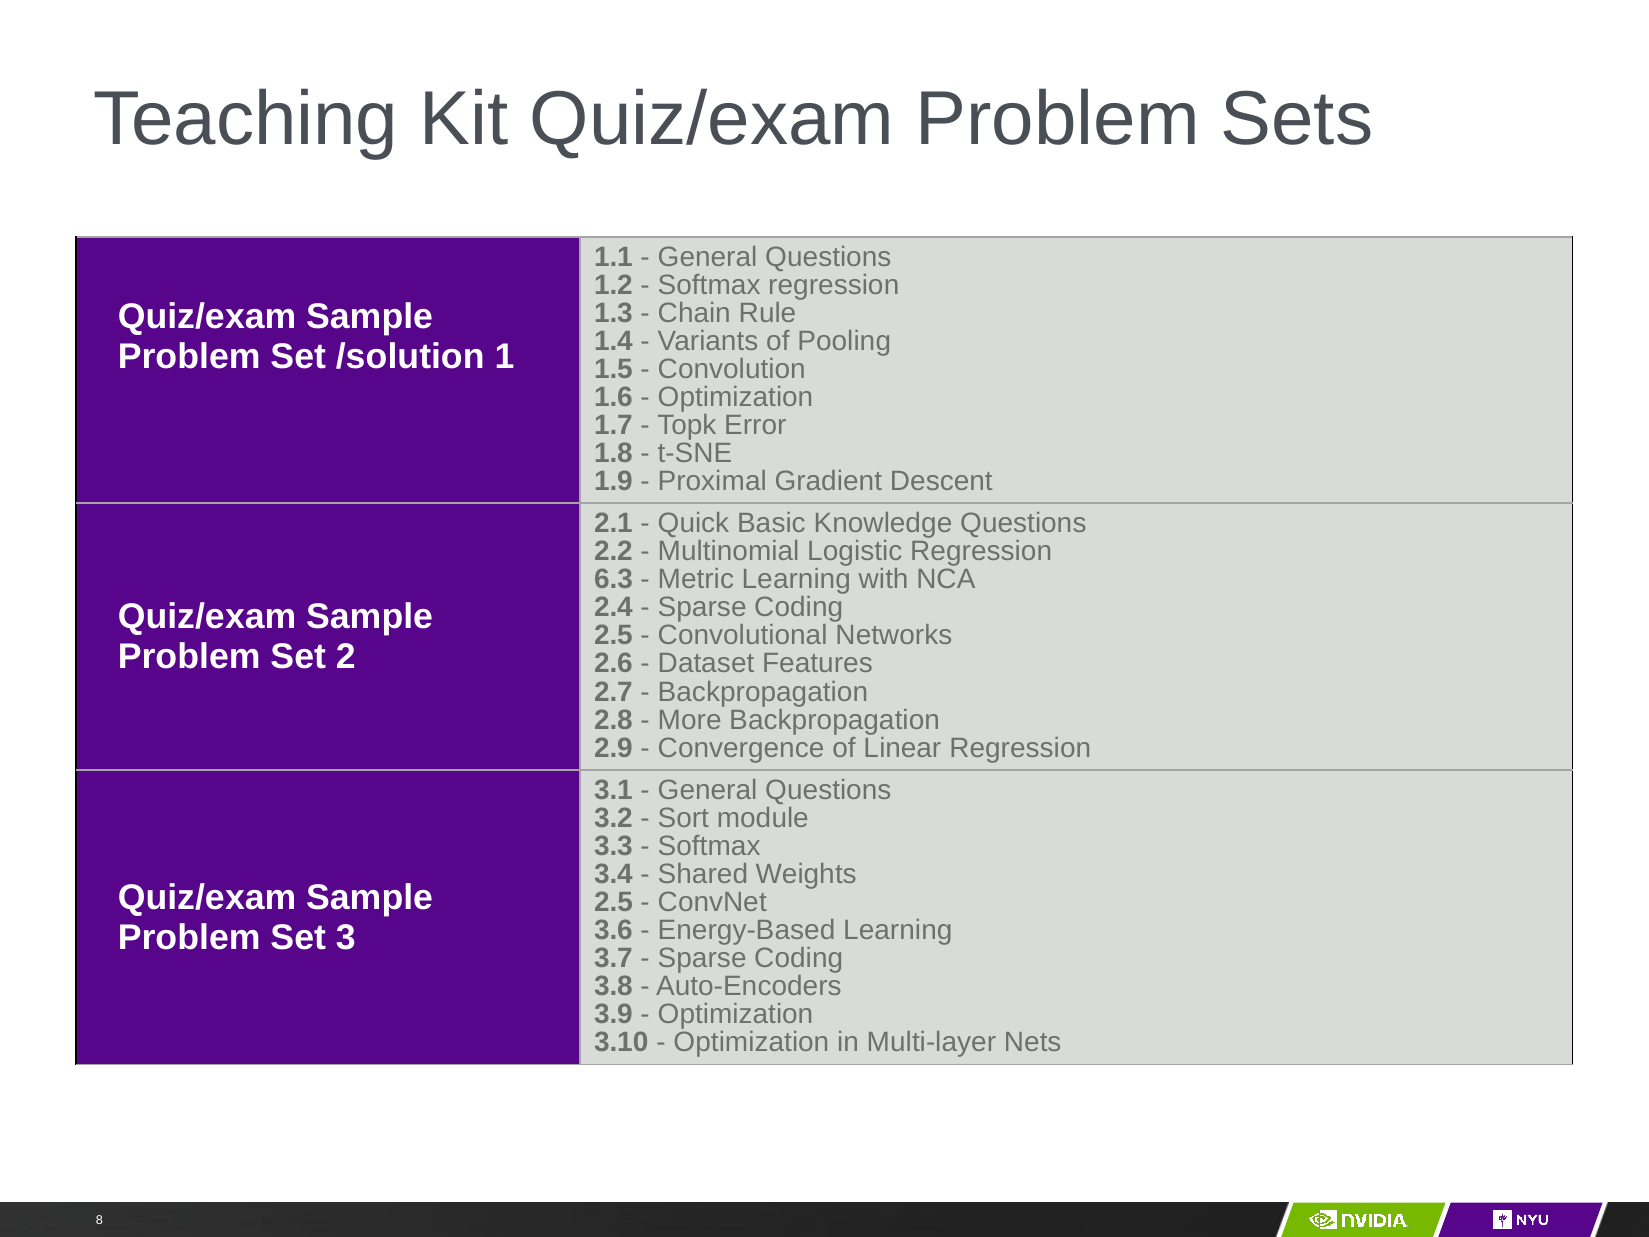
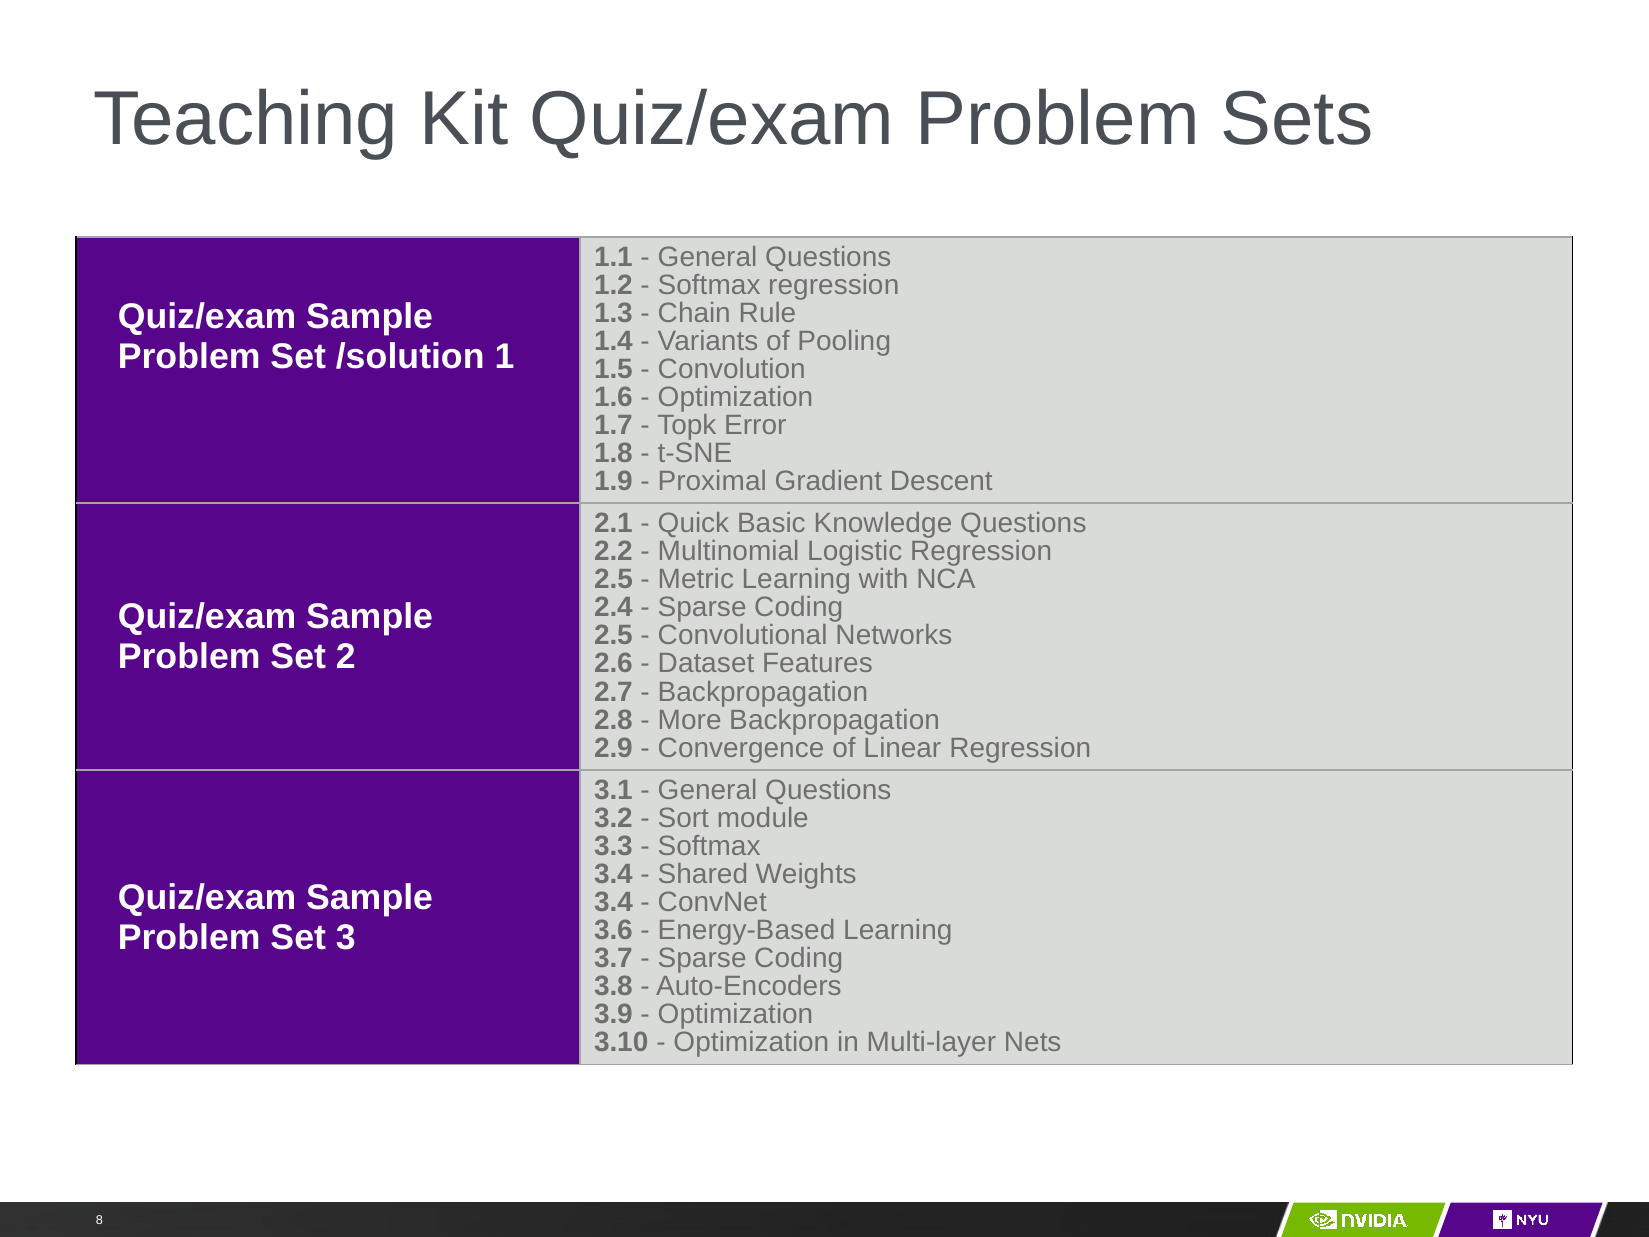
6.3: 6.3 -> 2.5 (613, 579)
2.5: 2.5 -> 3.4 (613, 902)
